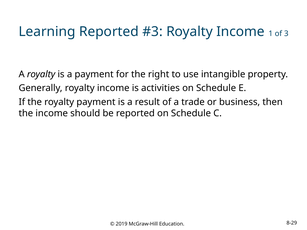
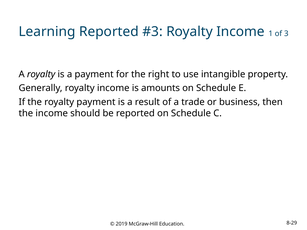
activities: activities -> amounts (161, 88)
